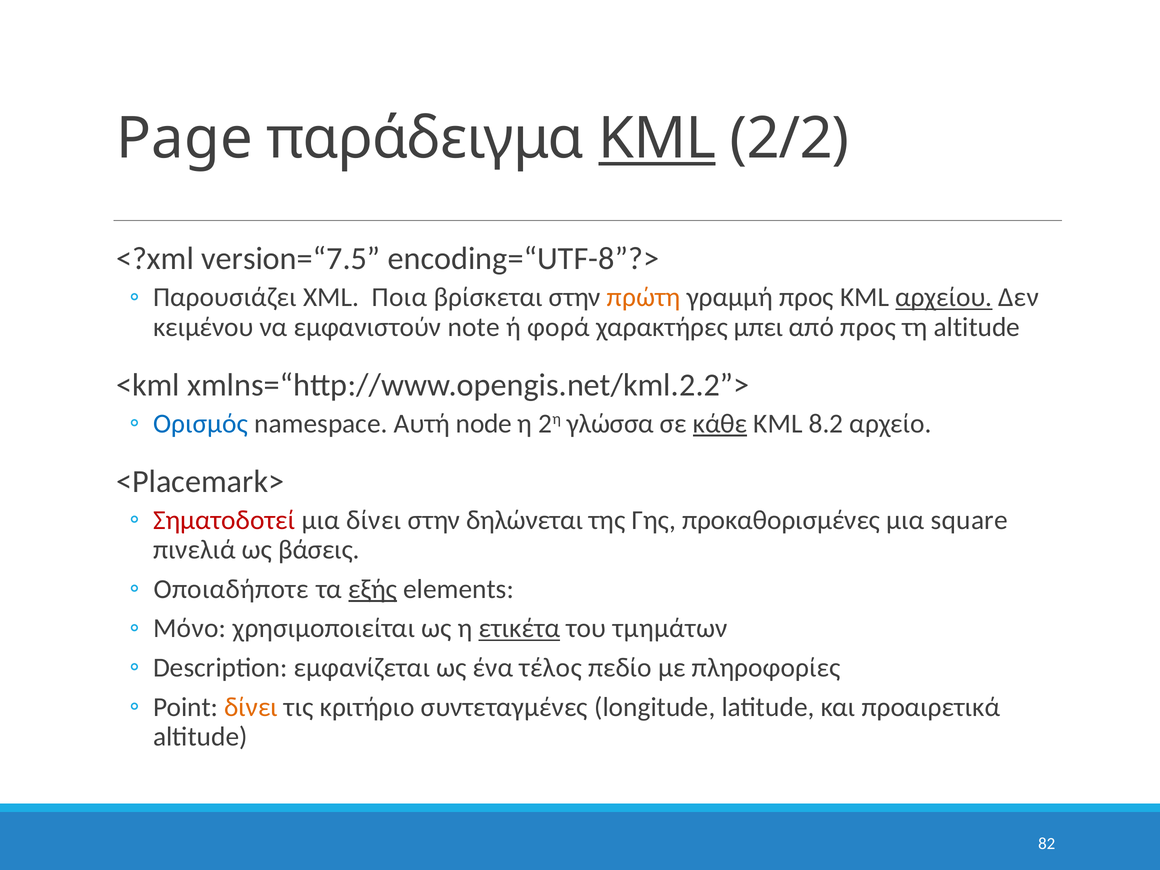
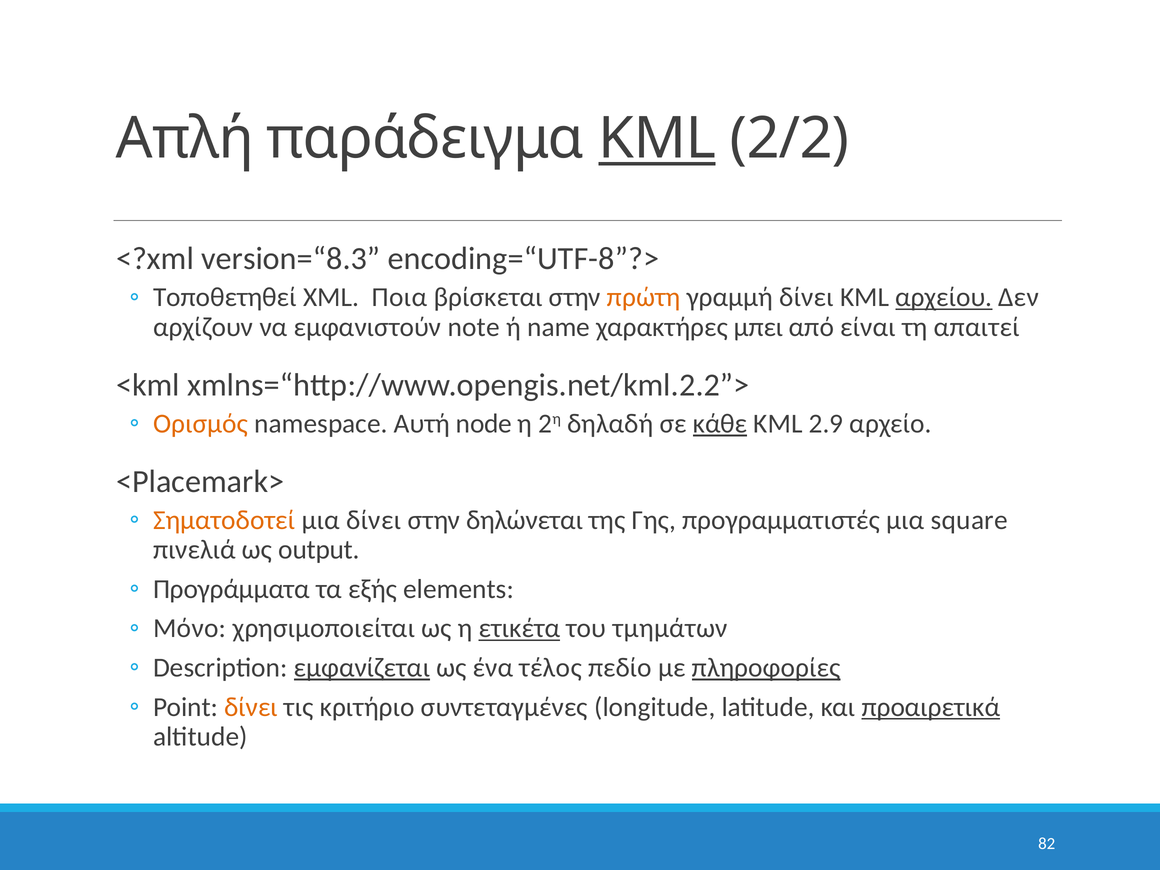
Page: Page -> Απλή (185, 139)
version=“7.5: version=“7.5 -> version=“8.3 (291, 259)
Παρουσιάζει: Παρουσιάζει -> Τοποθετηθεί (225, 297)
γραμμή προς: προς -> δίνει (806, 297)
κειμένου: κειμένου -> αρχίζουν (203, 327)
φορά: φορά -> name (559, 327)
από προς: προς -> είναι (868, 327)
τη altitude: altitude -> απαιτεί (977, 327)
Ορισμός colour: blue -> orange (201, 424)
γλώσσα: γλώσσα -> δηλαδή (610, 424)
8.2: 8.2 -> 2.9 (826, 424)
Σηματοδοτεί colour: red -> orange (224, 520)
προκαθορισμένες: προκαθορισμένες -> προγραμματιστές (781, 520)
βάσεις: βάσεις -> output (319, 550)
Οποιαδήποτε: Οποιαδήποτε -> Προγράμματα (231, 589)
εξής underline: present -> none (373, 589)
εμφανίζεται underline: none -> present (362, 668)
πληροφορίες underline: none -> present (766, 668)
προαιρετικά underline: none -> present (931, 707)
